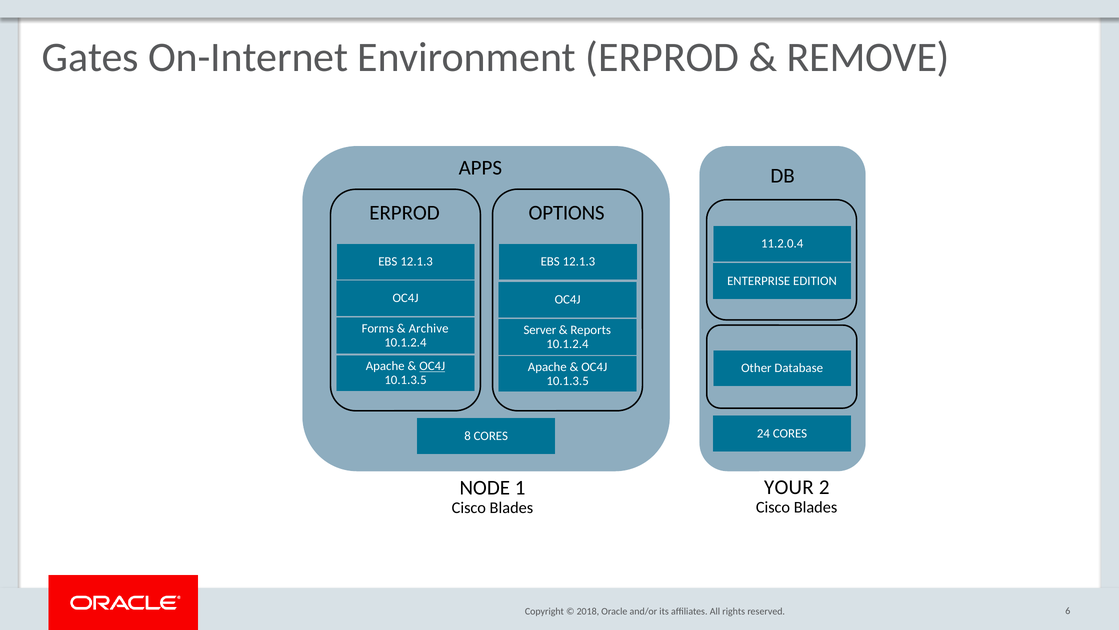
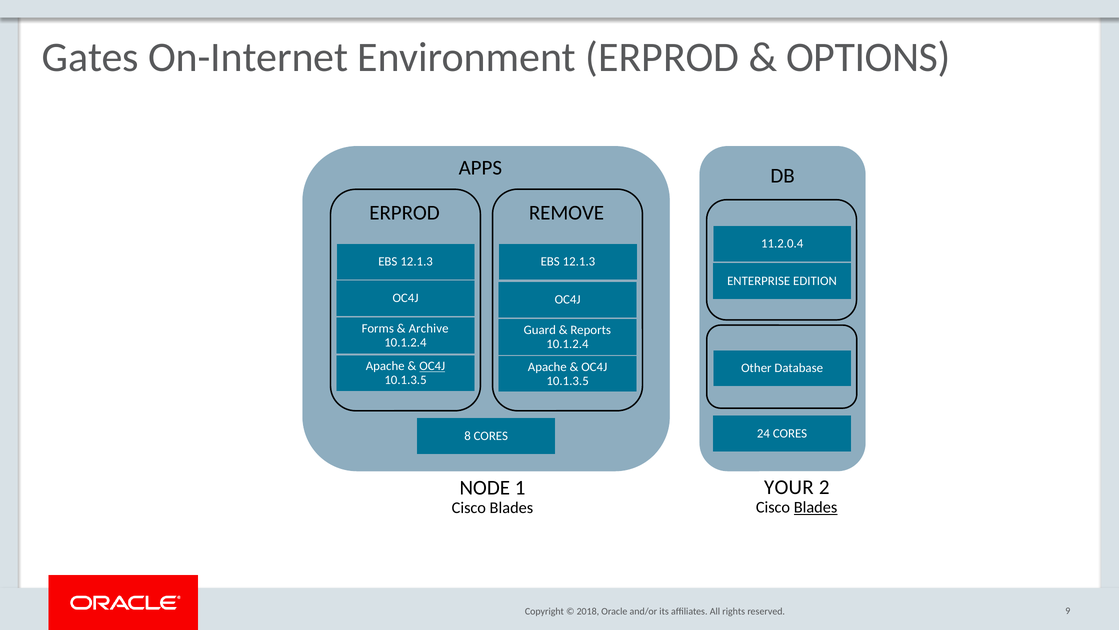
REMOVE: REMOVE -> OPTIONS (868, 58)
OPTIONS: OPTIONS -> REMOVE (567, 213)
Server: Server -> Guard (540, 330)
Blades underline: none -> present (816, 507)
6: 6 -> 9 (1068, 611)
